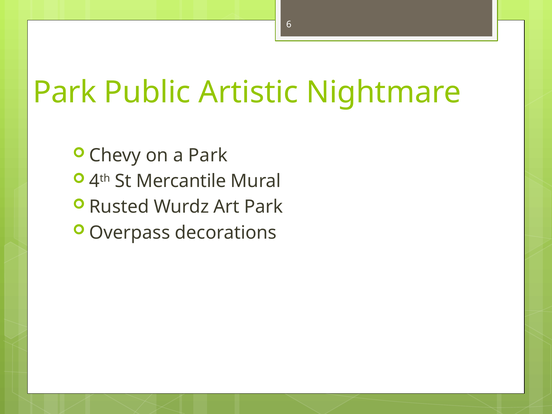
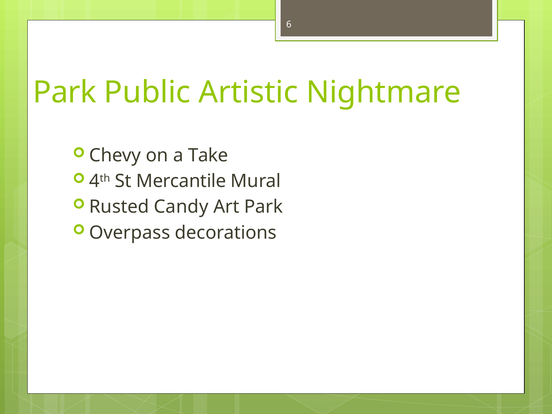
a Park: Park -> Take (208, 155)
Wurdz: Wurdz -> Candy (181, 207)
